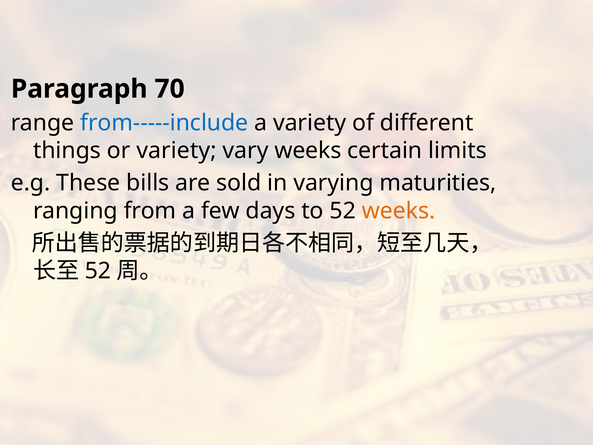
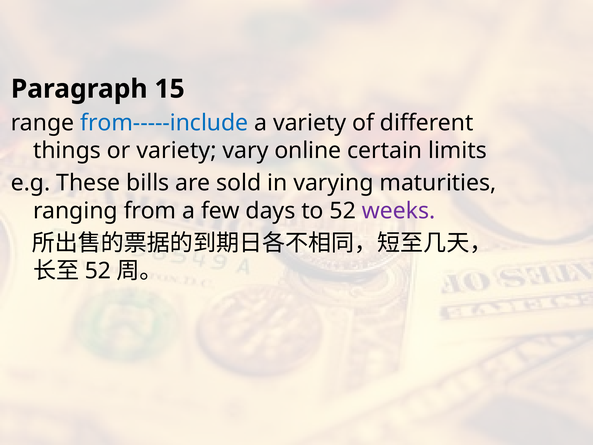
70: 70 -> 15 (170, 89)
vary weeks: weeks -> online (308, 151)
weeks colour: orange -> purple (399, 211)
